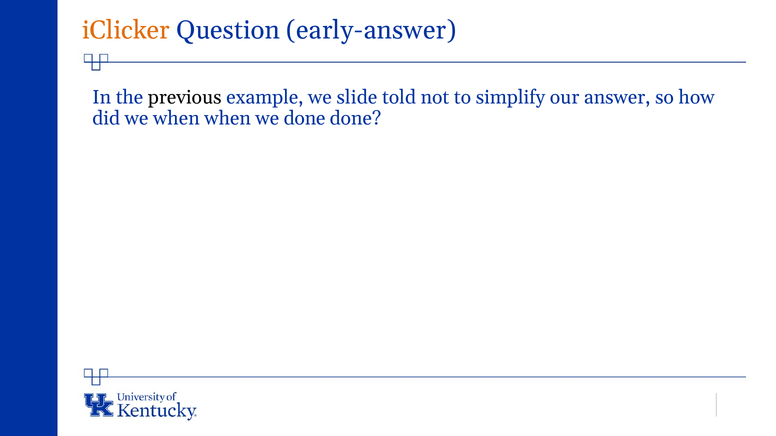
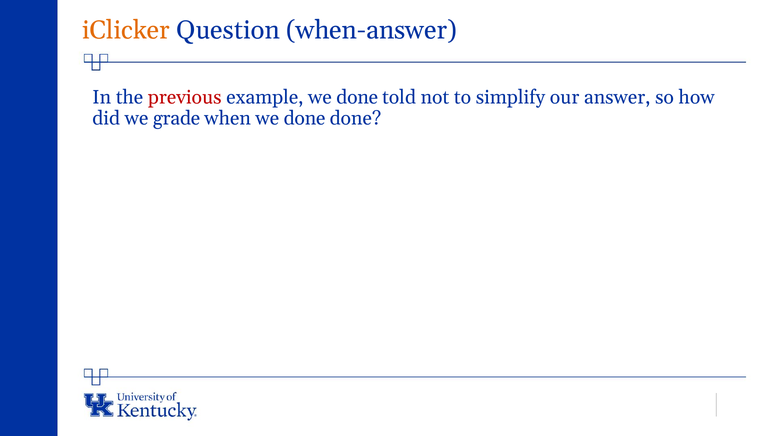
early-answer: early-answer -> when-answer (371, 30)
previous colour: black -> red (185, 98)
example we slide: slide -> done (357, 98)
we when: when -> grade (177, 119)
